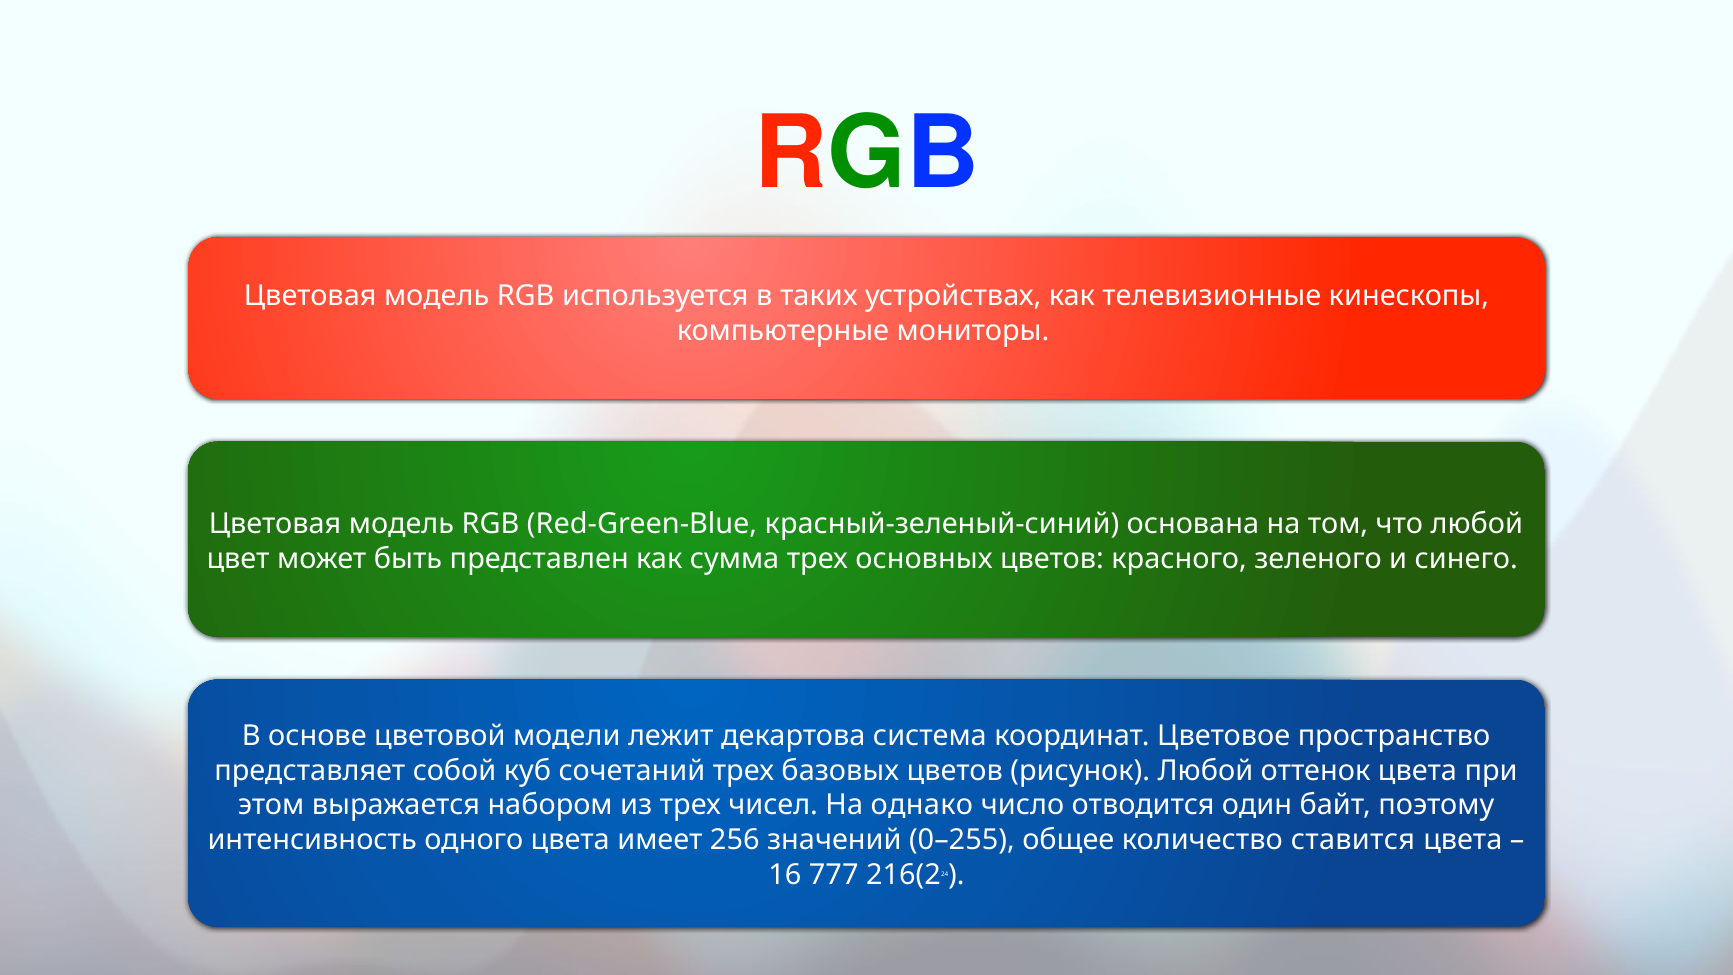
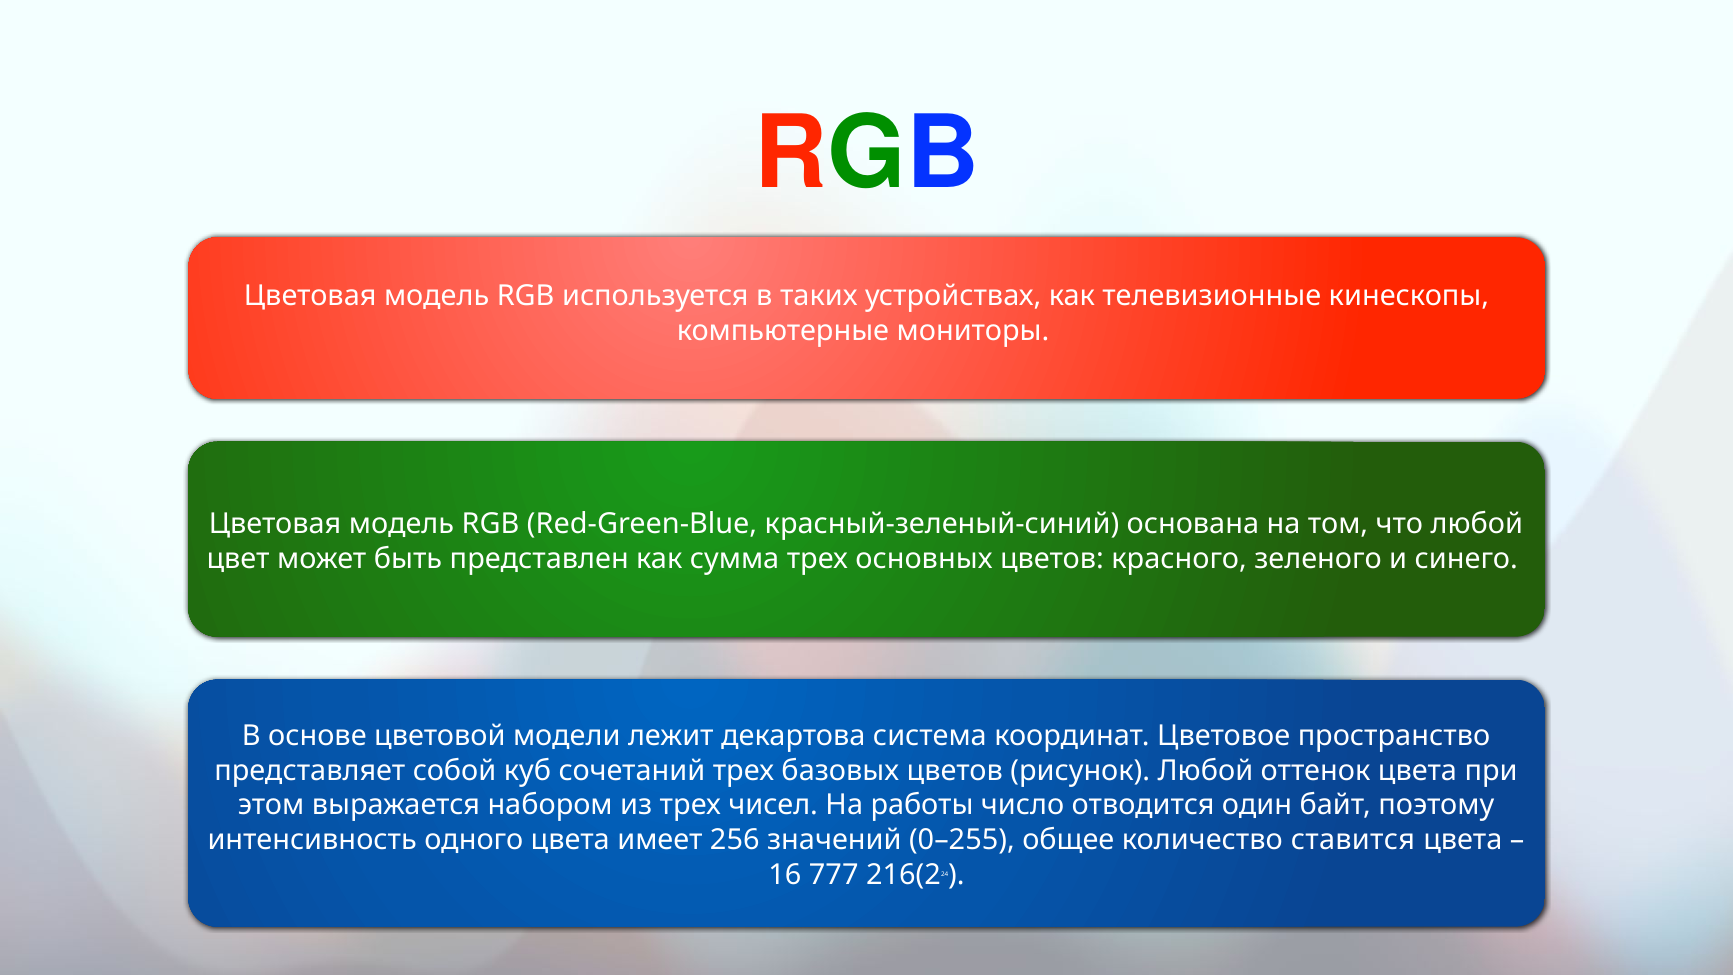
однако: однако -> работы (922, 805)
